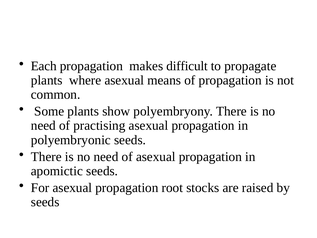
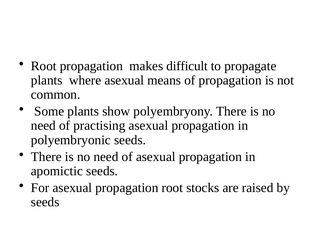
Each: Each -> Root (44, 66)
